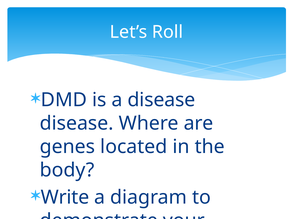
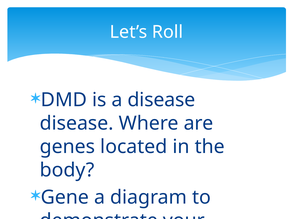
Write: Write -> Gene (65, 198)
